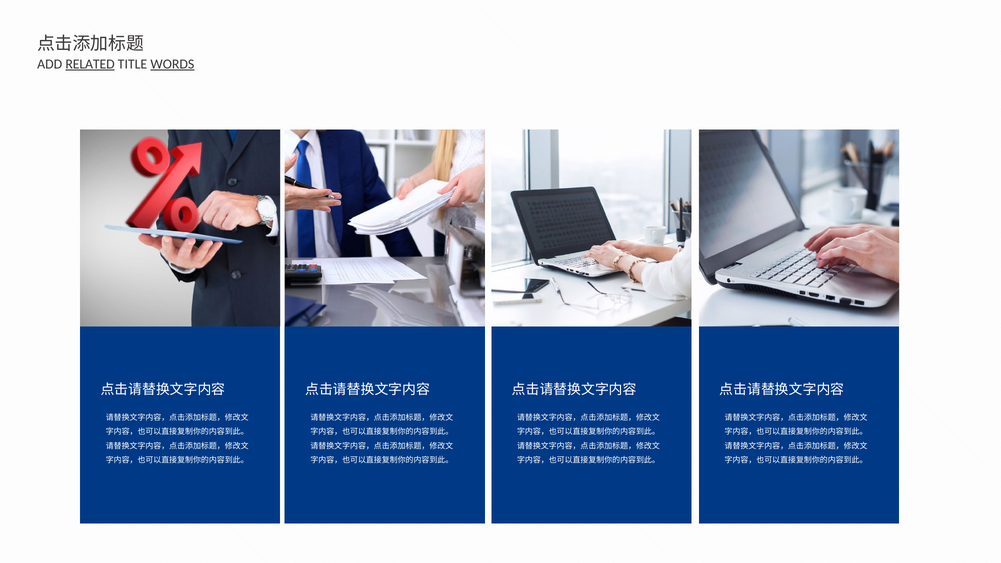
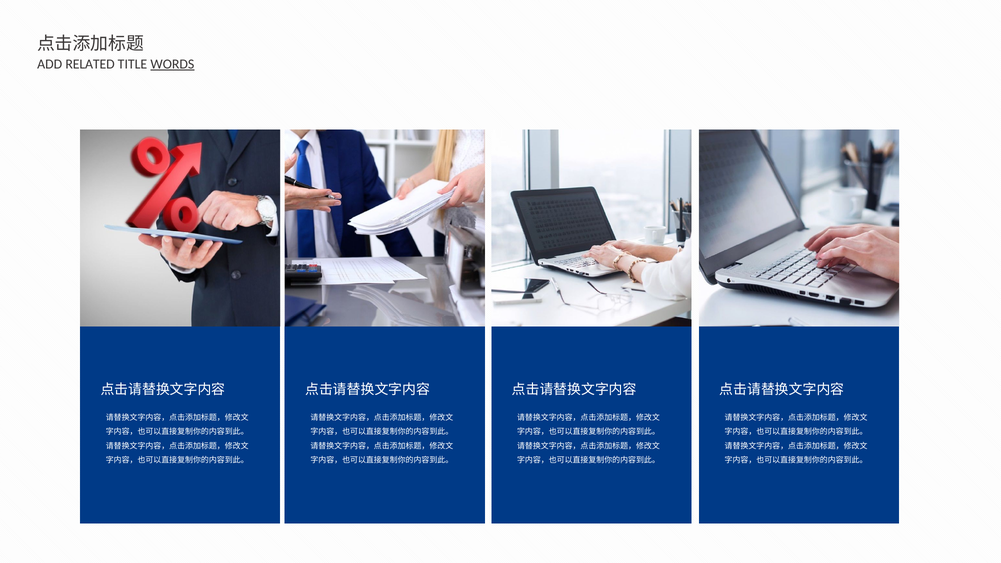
RELATED underline: present -> none (90, 64)
